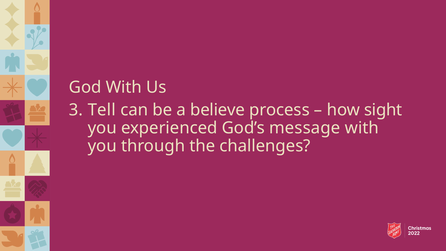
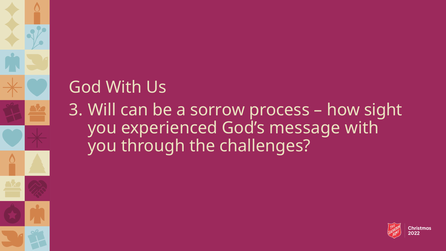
Tell: Tell -> Will (102, 110)
believe: believe -> sorrow (218, 110)
